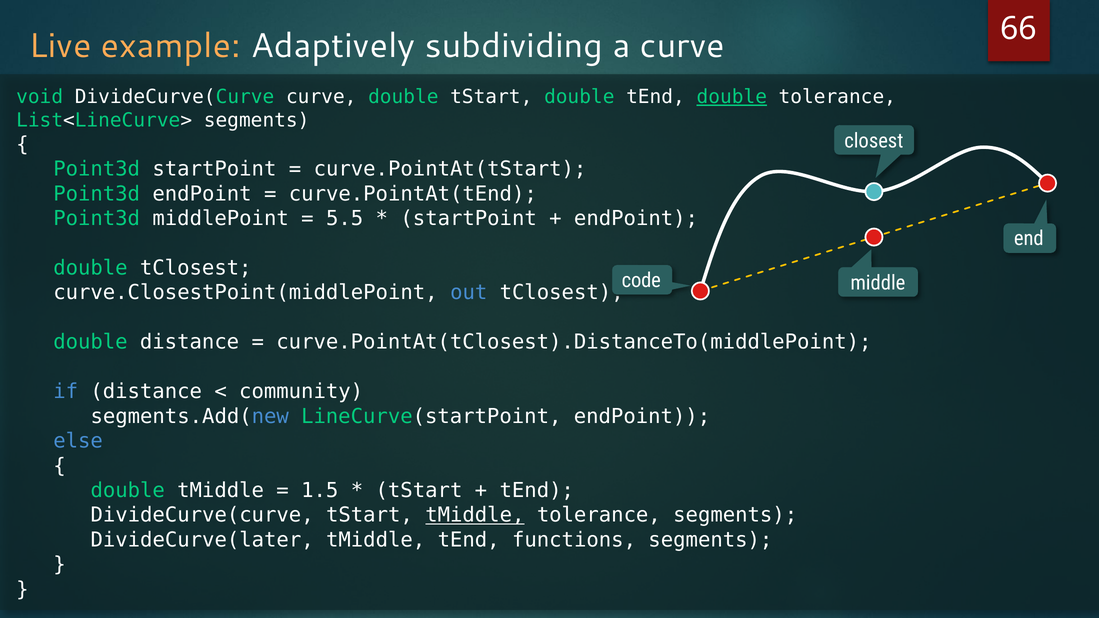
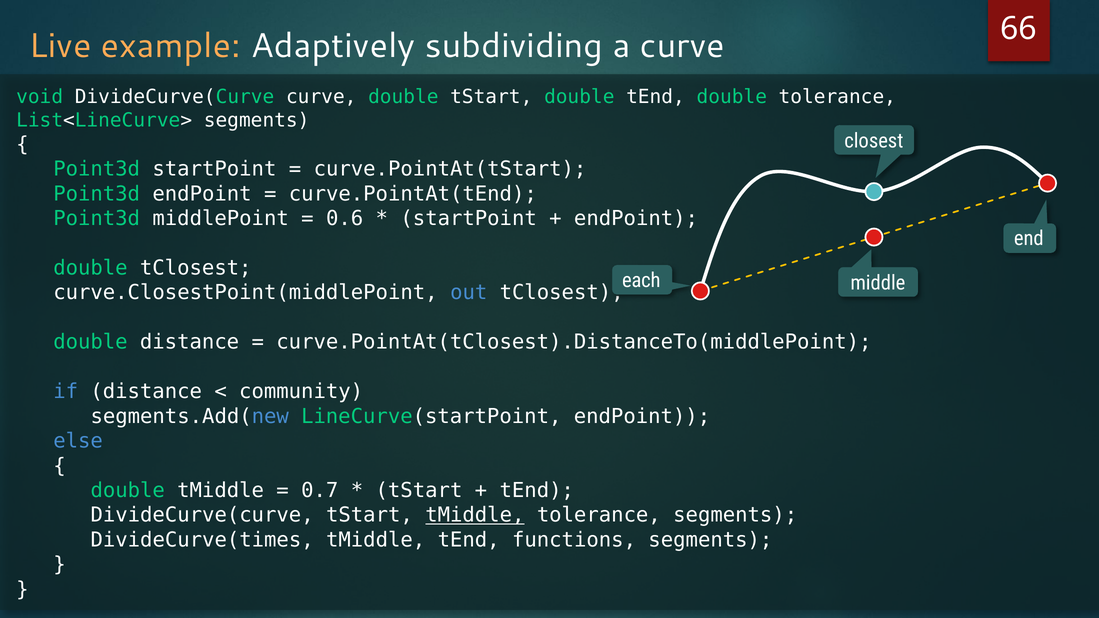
double underline: present -> none (732, 97)
5.5: 5.5 -> 0.6 (345, 219)
code: code -> each (641, 281)
1.5: 1.5 -> 0.7 (320, 491)
DivideCurve(later: DivideCurve(later -> DivideCurve(times (202, 540)
